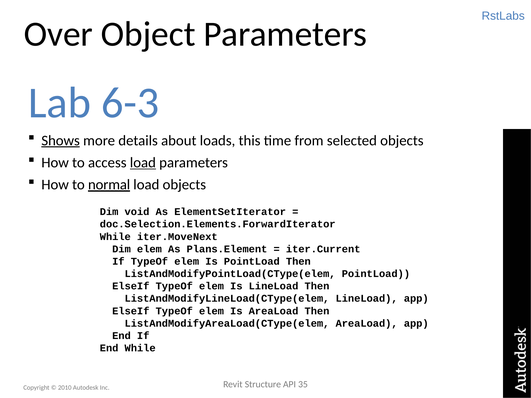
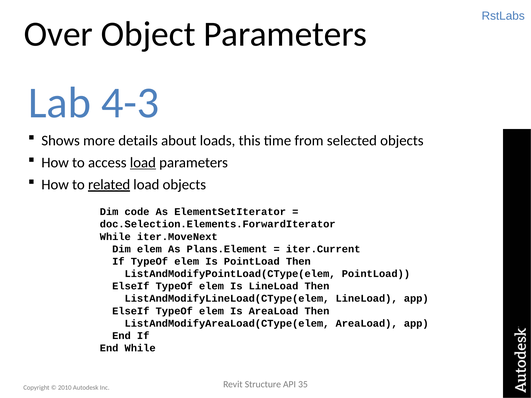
6-3: 6-3 -> 4-3 (130, 103)
Shows underline: present -> none (61, 141)
normal: normal -> related (109, 185)
void: void -> code (137, 212)
